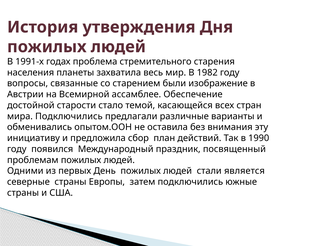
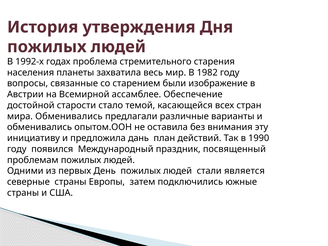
1991-х: 1991-х -> 1992-х (30, 62)
мира Подключились: Подключились -> Обменивались (69, 116)
сбор: сбор -> дань (138, 138)
